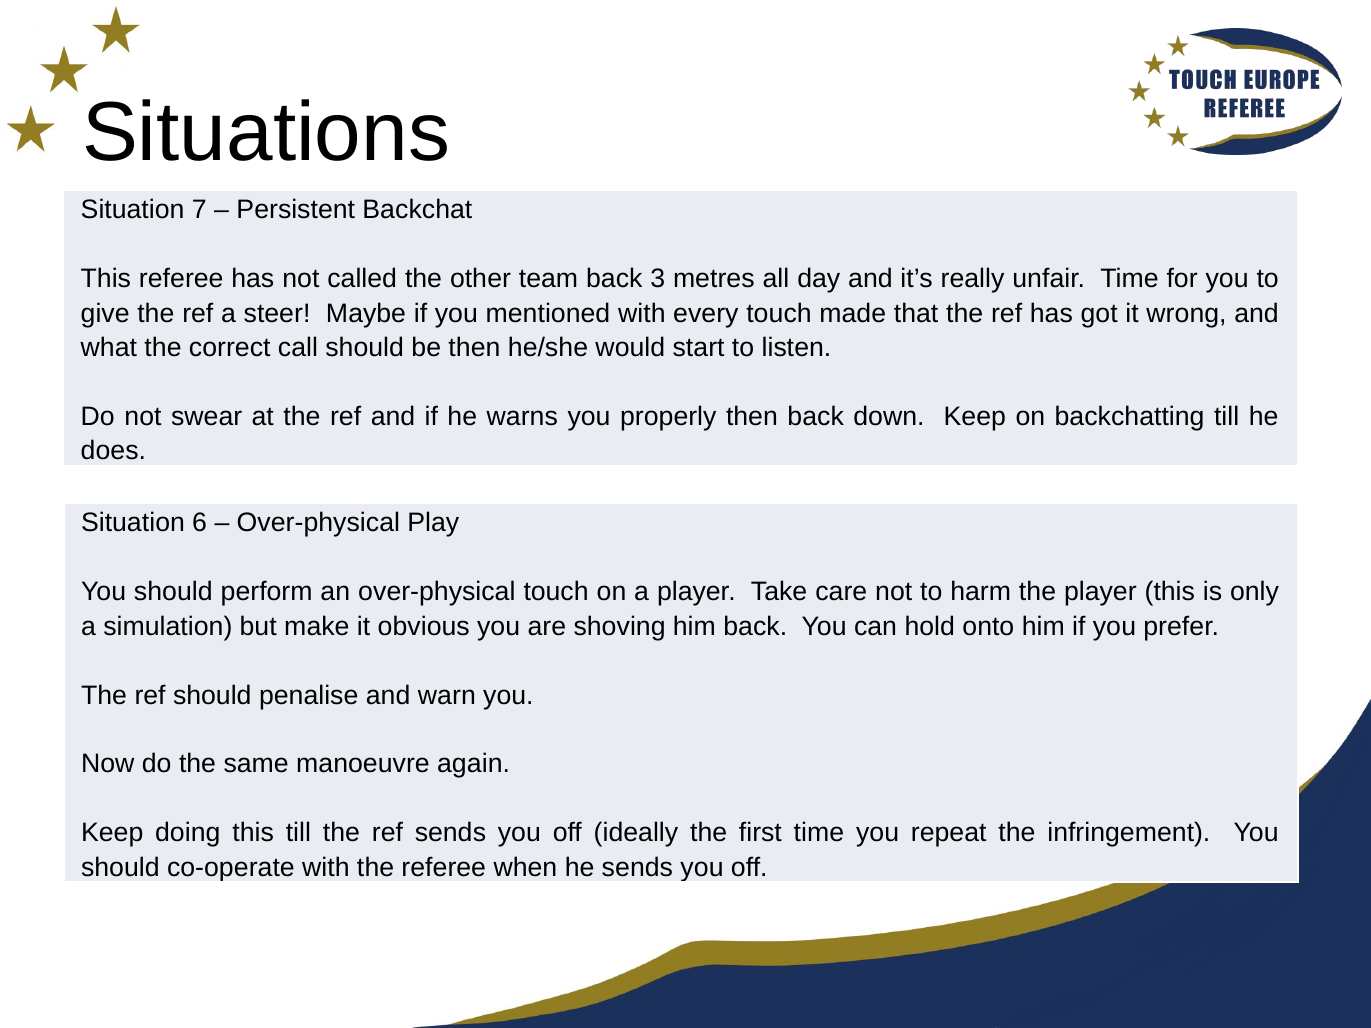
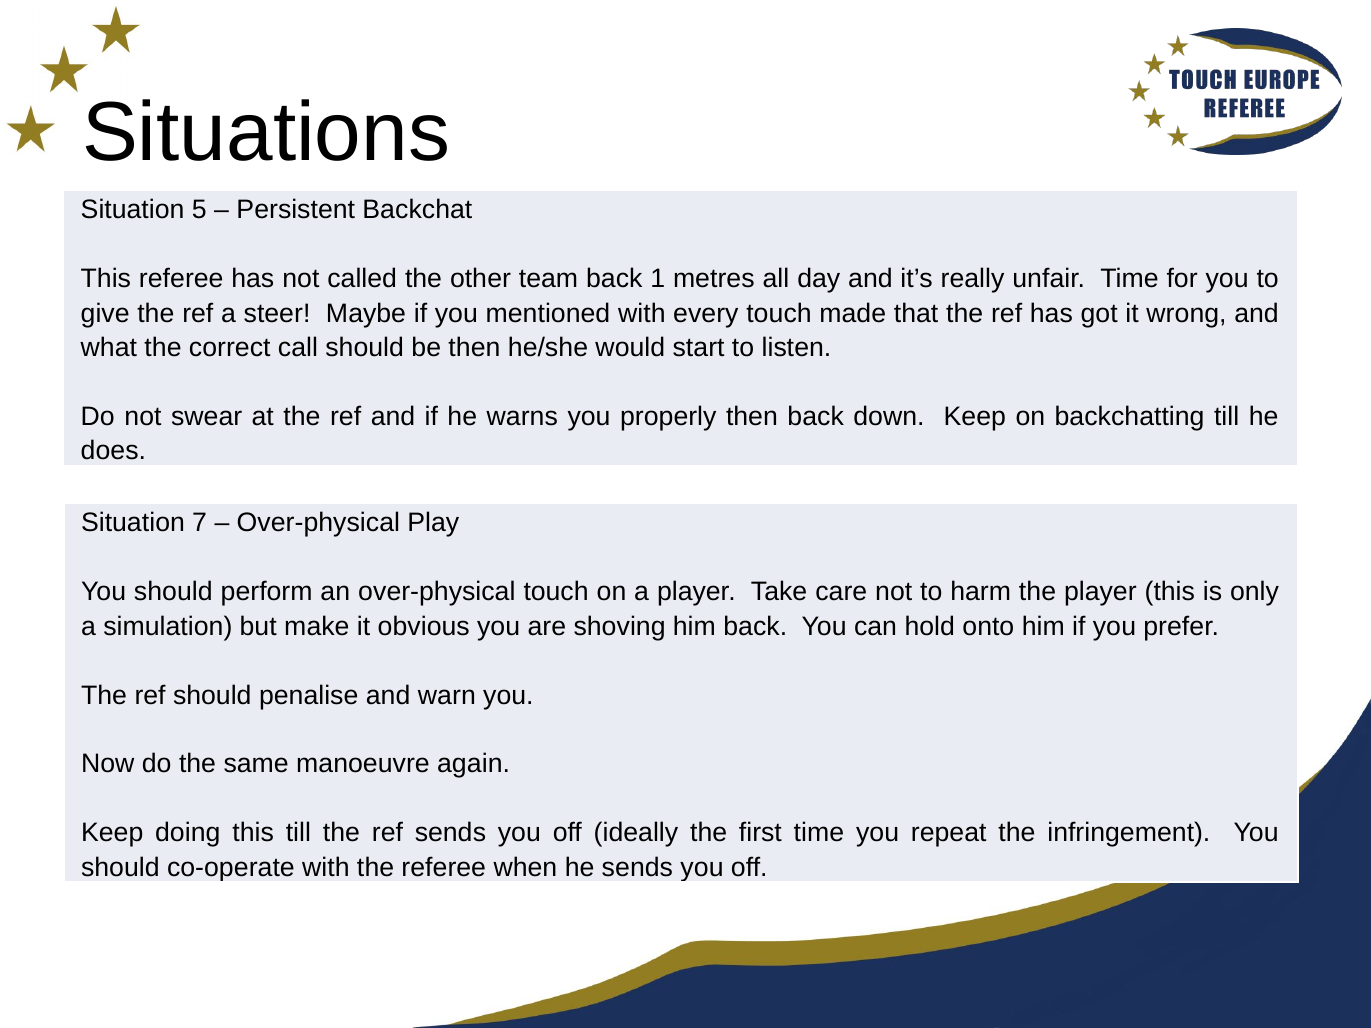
7: 7 -> 5 (199, 210)
3: 3 -> 1 (658, 279)
6: 6 -> 7 (200, 523)
